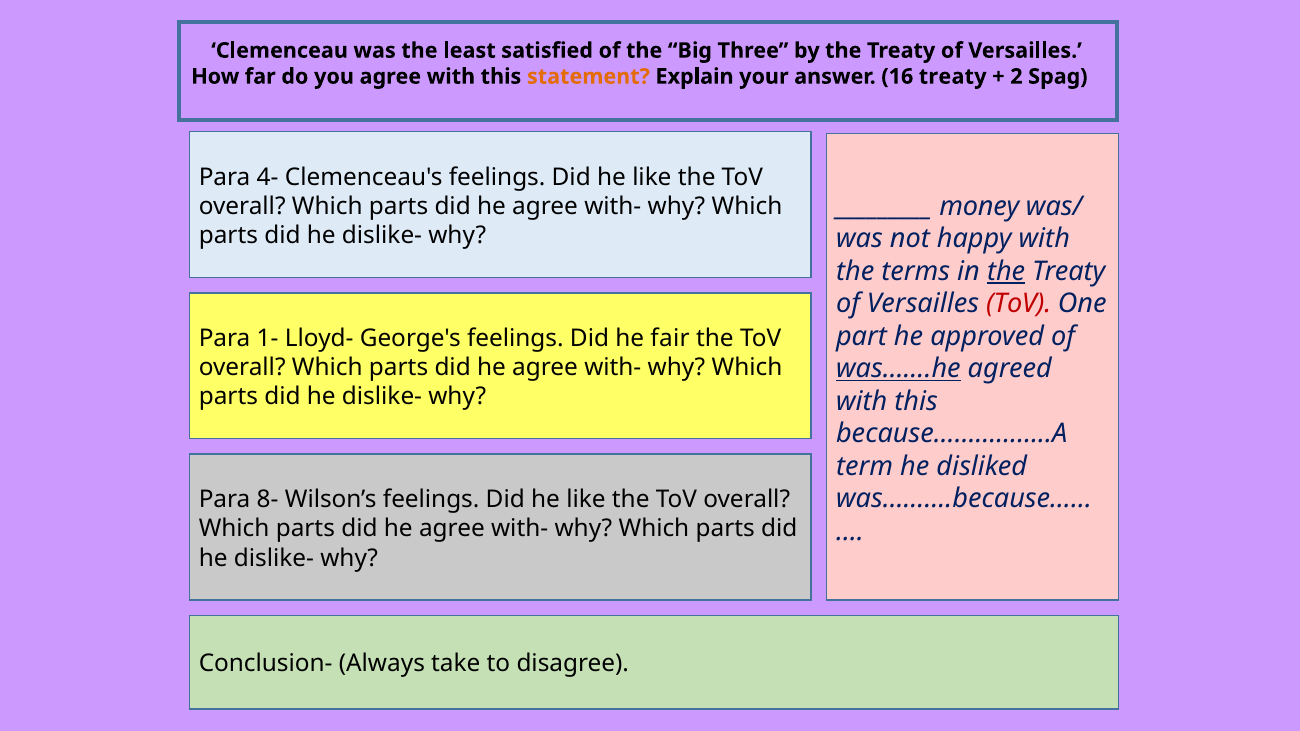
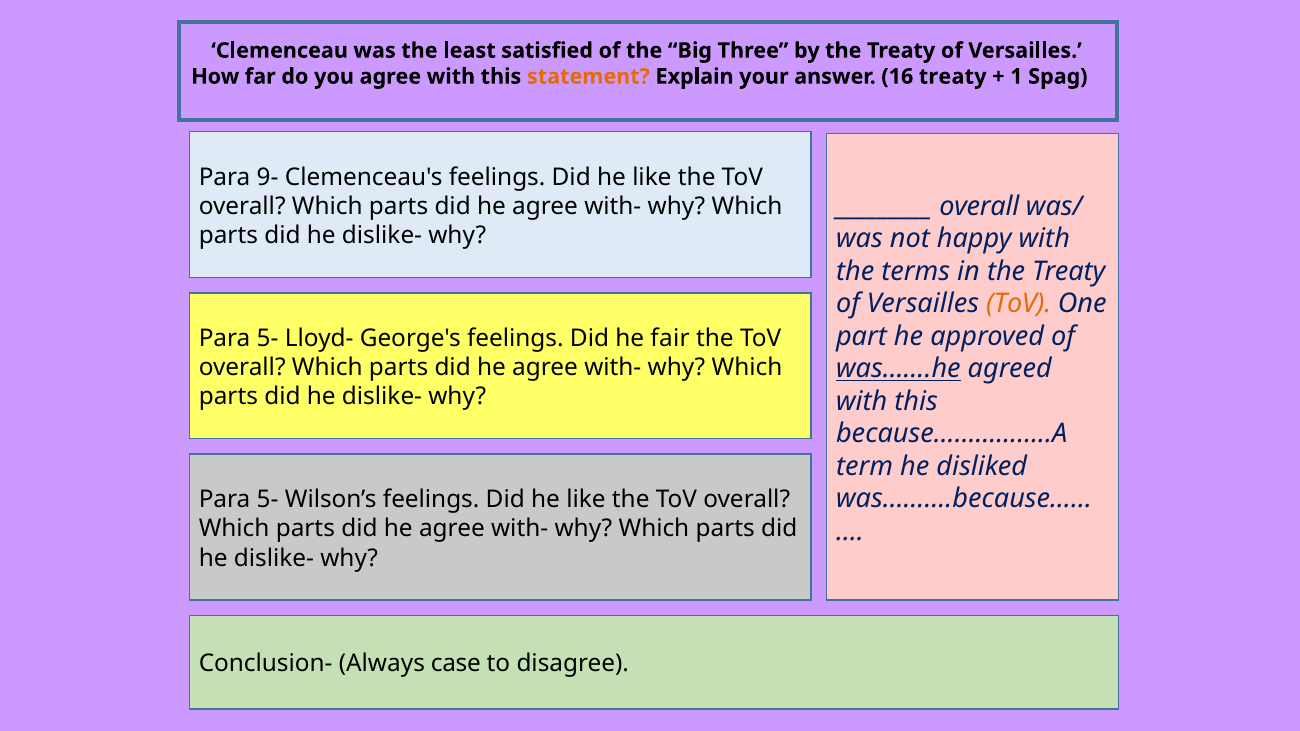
2: 2 -> 1 (1016, 77)
4-: 4- -> 9- (268, 177)
money: money -> overall (979, 206)
the underline: present -> none (1006, 271)
ToV colour: red -> orange (1019, 304)
1-: 1- -> 5- (268, 338)
8-: 8- -> 5- (268, 500)
take: take -> case (456, 664)
